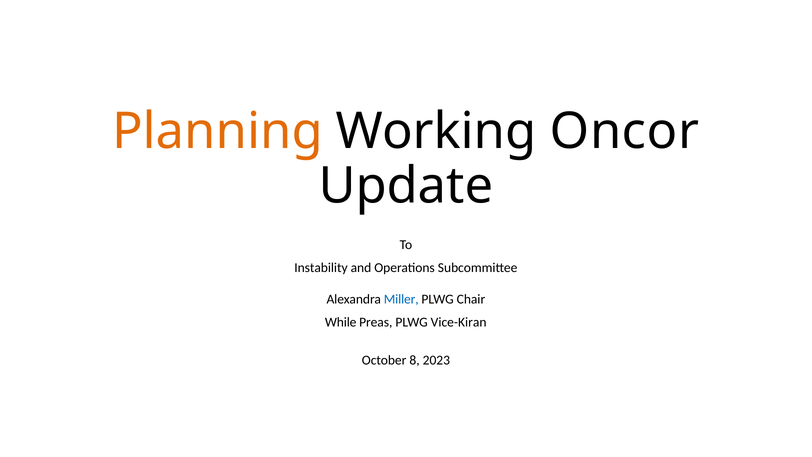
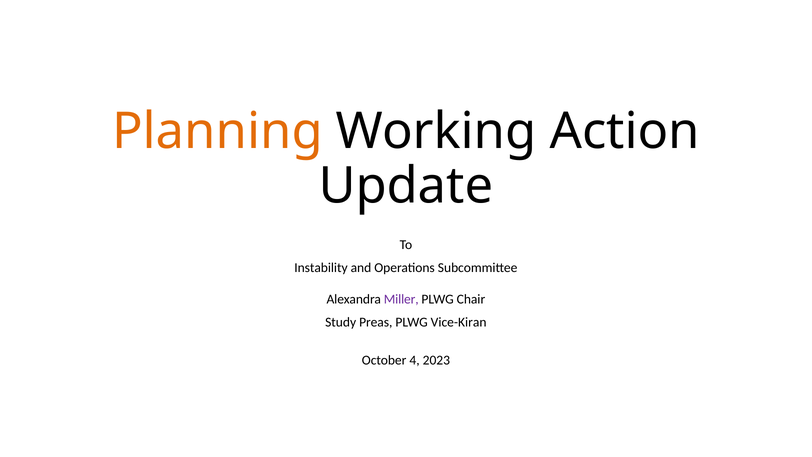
Oncor: Oncor -> Action (625, 131)
Miller colour: blue -> purple (401, 299)
While: While -> Study (341, 322)
8: 8 -> 4 (415, 360)
